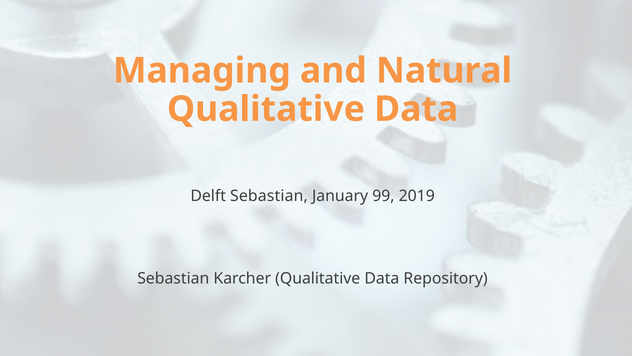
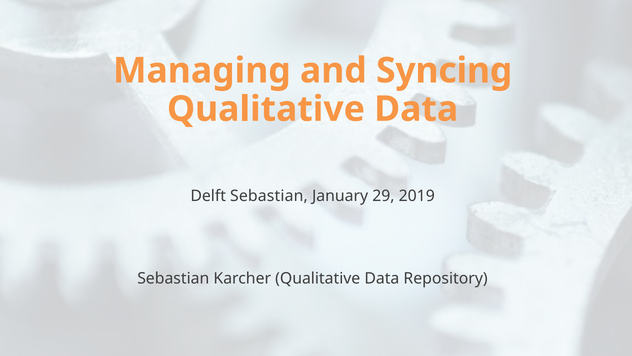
Natural: Natural -> Syncing (444, 71)
99: 99 -> 29 (383, 196)
